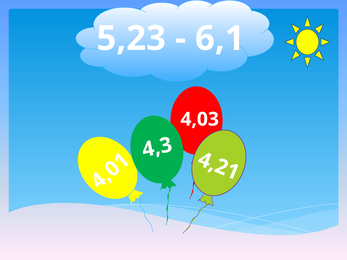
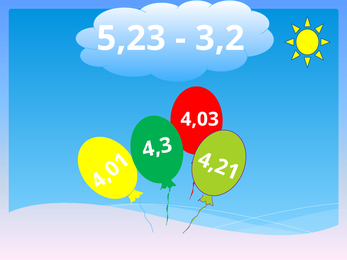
6,1: 6,1 -> 3,2 (220, 38)
